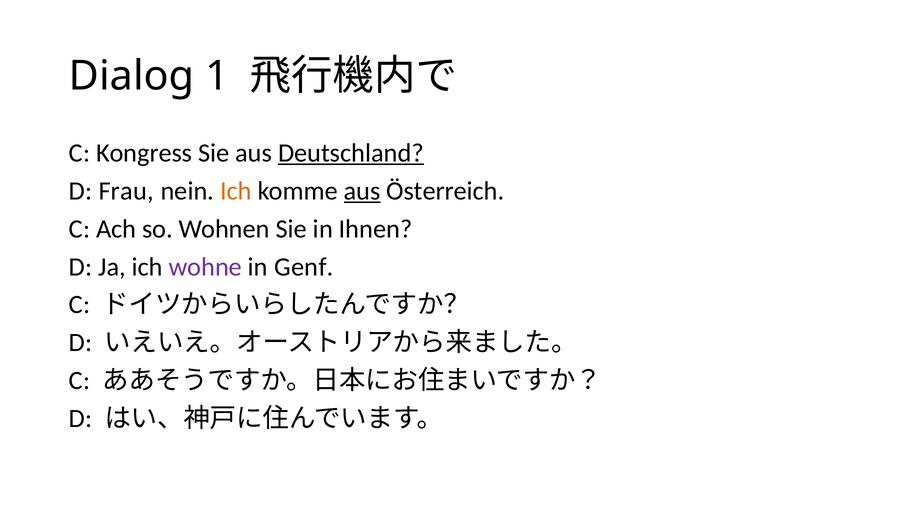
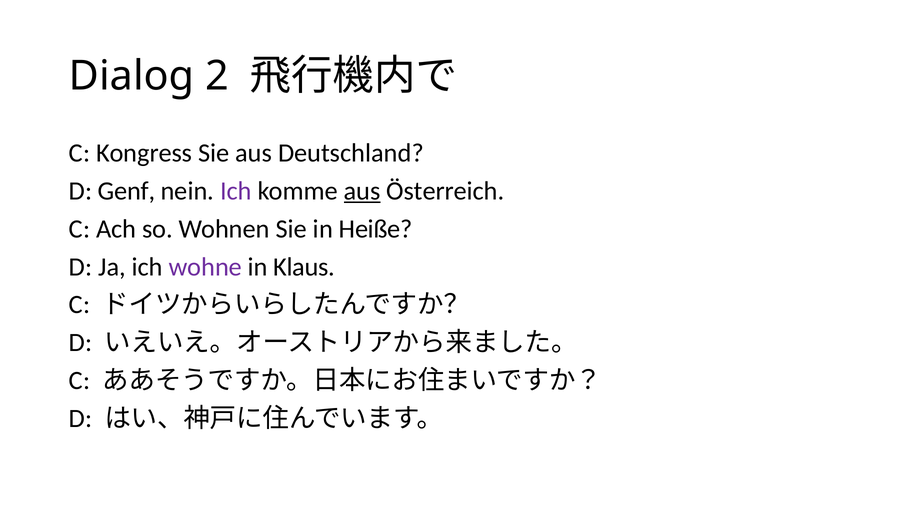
1: 1 -> 2 (217, 76)
Deutschland underline: present -> none (351, 153)
Frau: Frau -> Genf (127, 191)
Ich colour: orange -> purple (236, 191)
Ihnen: Ihnen -> Heiße (376, 229)
Genf: Genf -> Klaus (304, 267)
